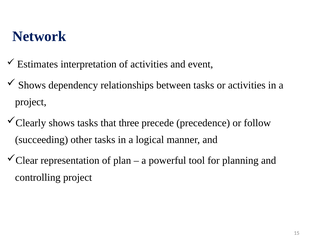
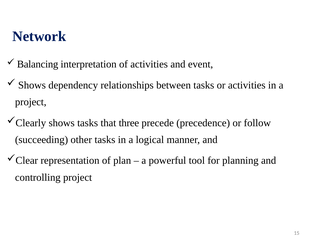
Estimates: Estimates -> Balancing (38, 64)
